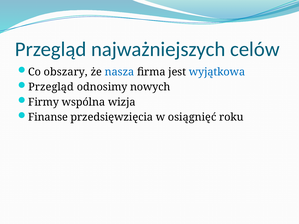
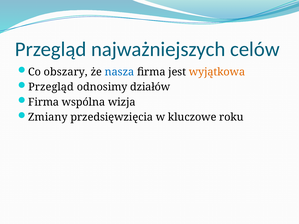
wyjątkowa colour: blue -> orange (217, 72)
nowych: nowych -> działów (150, 87)
Firmy: Firmy -> Firma (44, 102)
Finanse: Finanse -> Zmiany (48, 117)
osiągnięć: osiągnięć -> kluczowe (192, 117)
